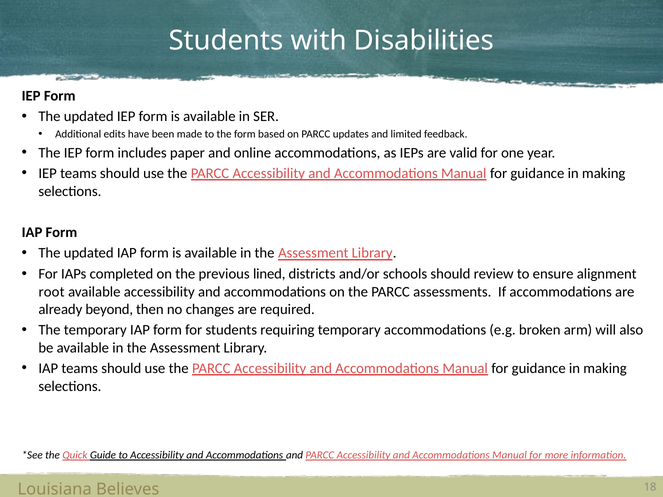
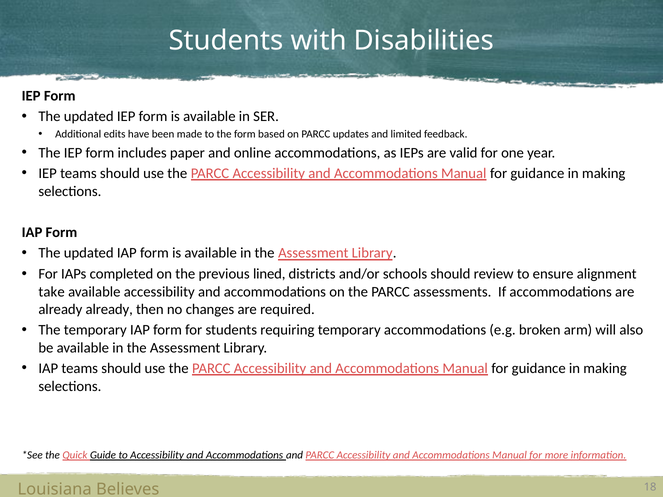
root: root -> take (52, 292)
already beyond: beyond -> already (109, 310)
